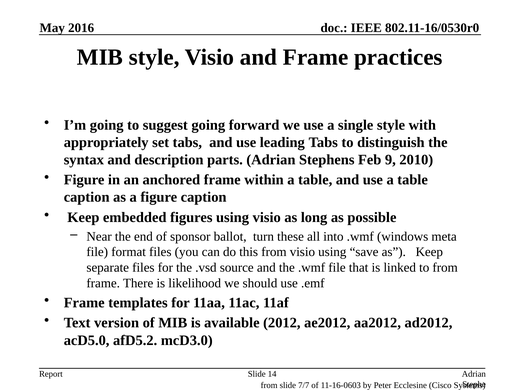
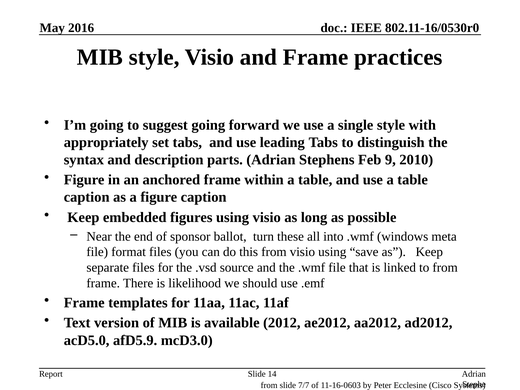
afD5.2: afD5.2 -> afD5.9 (135, 340)
